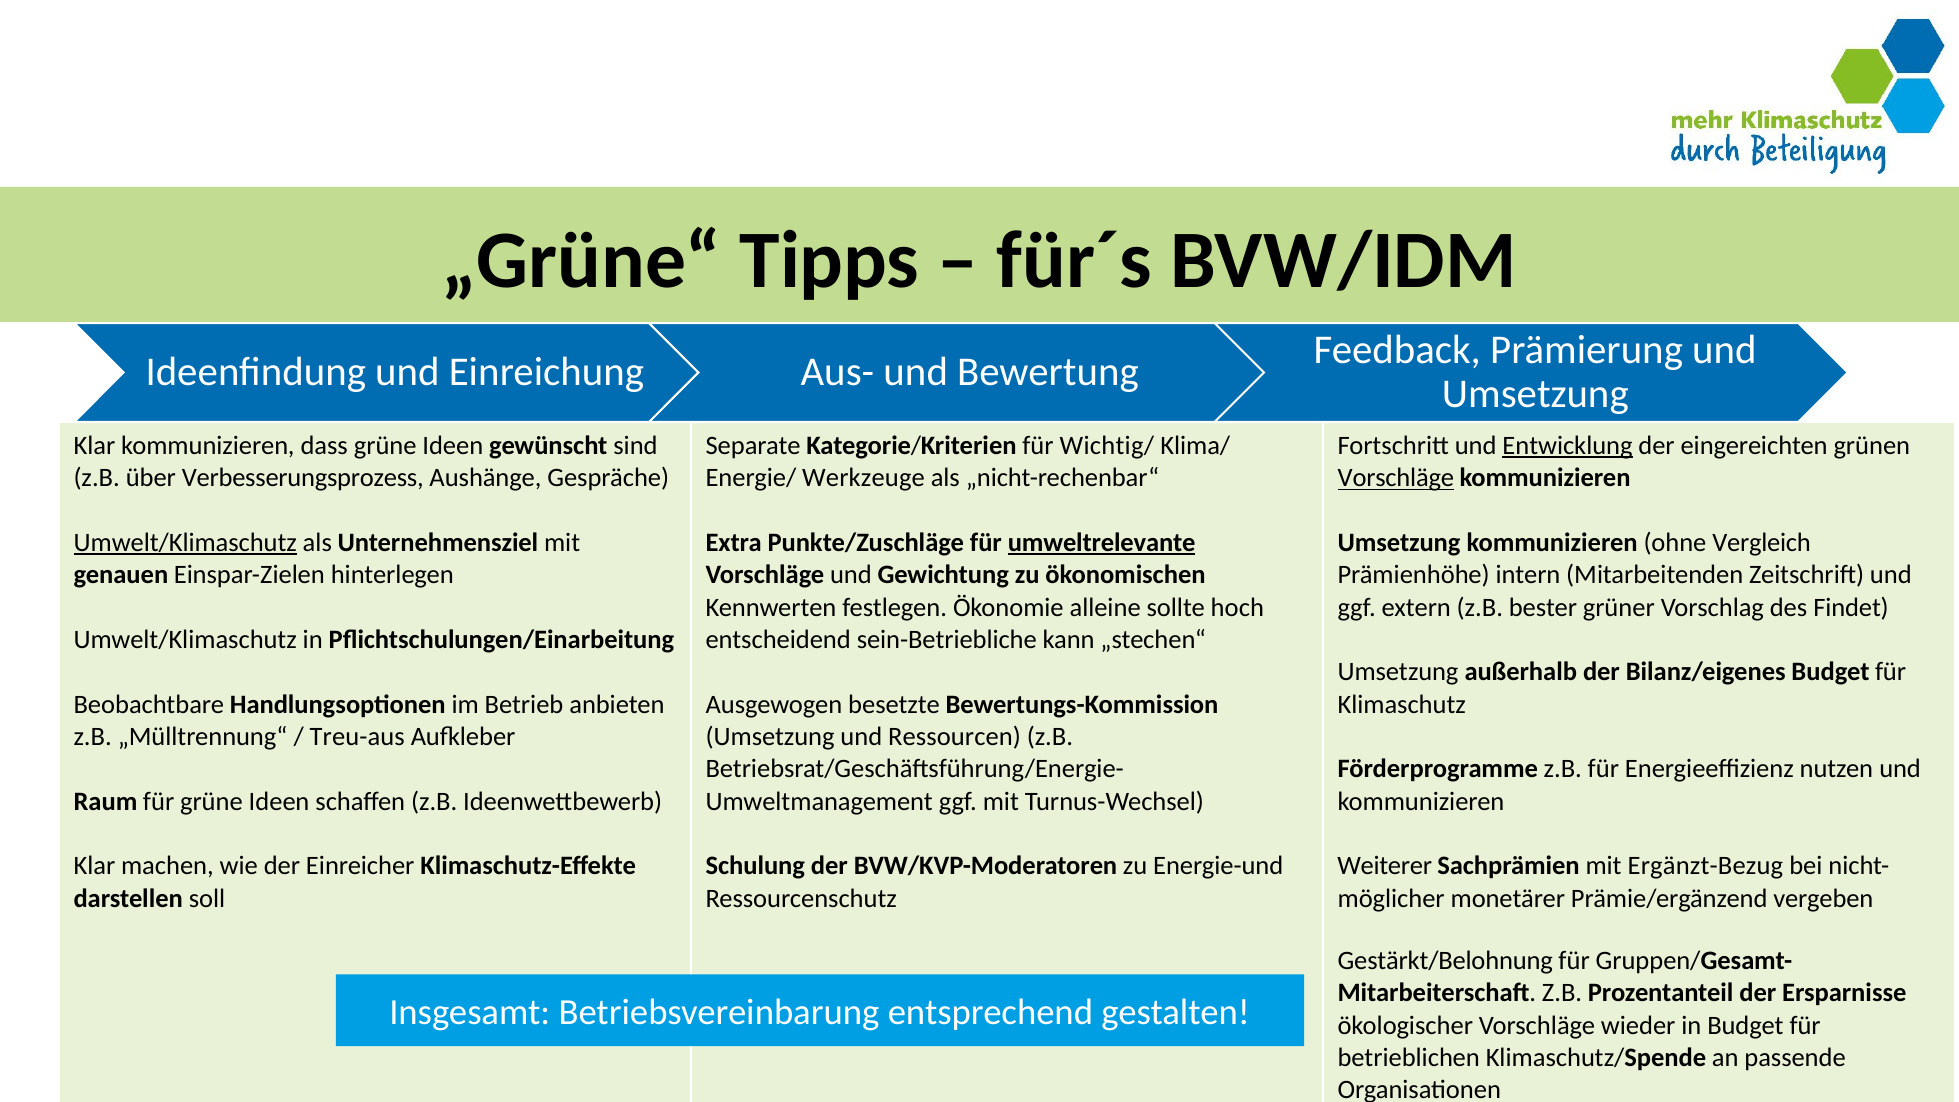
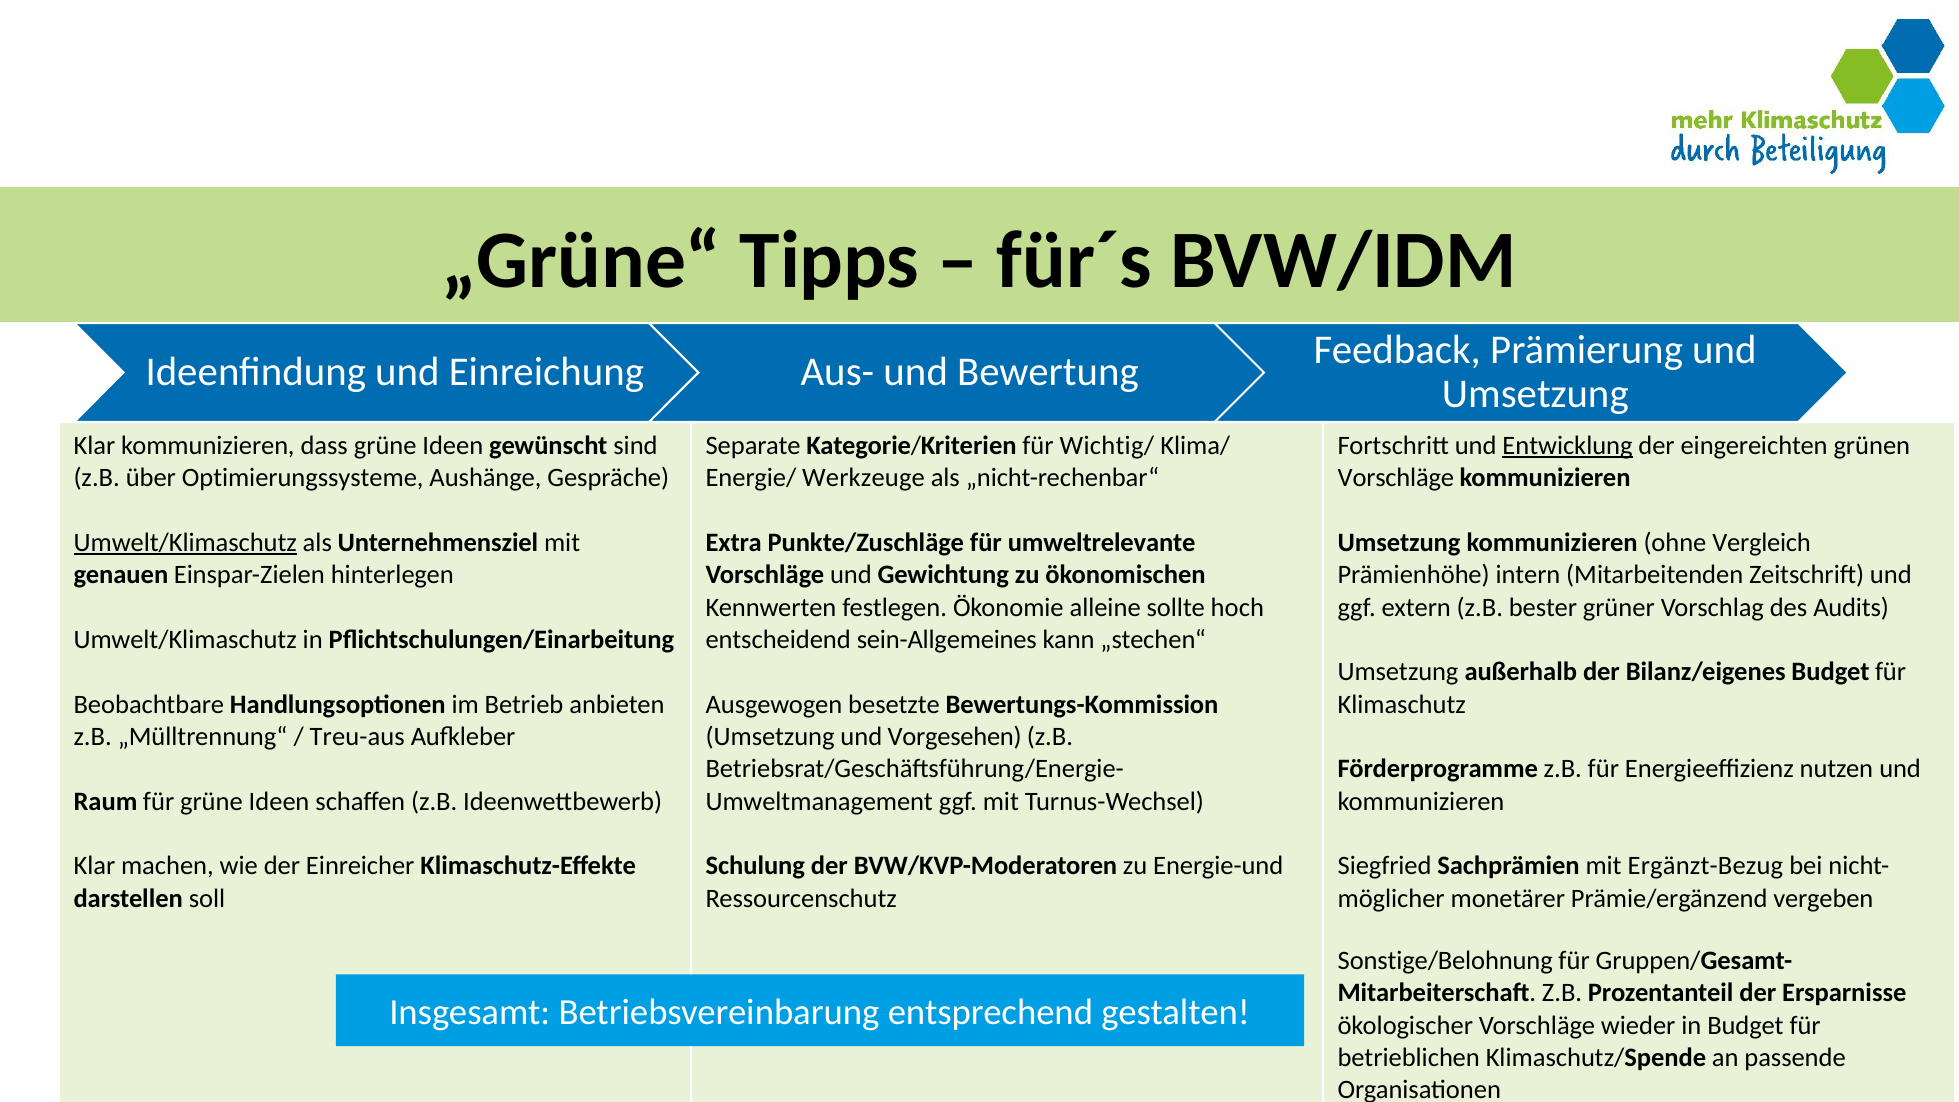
Verbesserungsprozess: Verbesserungsprozess -> Optimierungssysteme (303, 478)
Vorschläge underline: present -> none (1396, 478)
umweltrelevante underline: present -> none (1102, 543)
Findet: Findet -> Audits (1851, 607)
sein-Betriebliche: sein-Betriebliche -> sein-Allgemeines (947, 640)
Ressourcen: Ressourcen -> Vorgesehen (955, 737)
Weiterer: Weiterer -> Siegfried (1385, 866)
Gestärkt/Belohnung: Gestärkt/Belohnung -> Sonstige/Belohnung (1445, 961)
